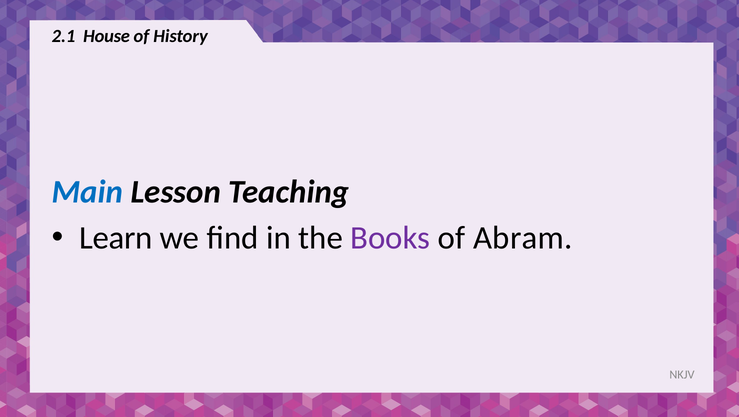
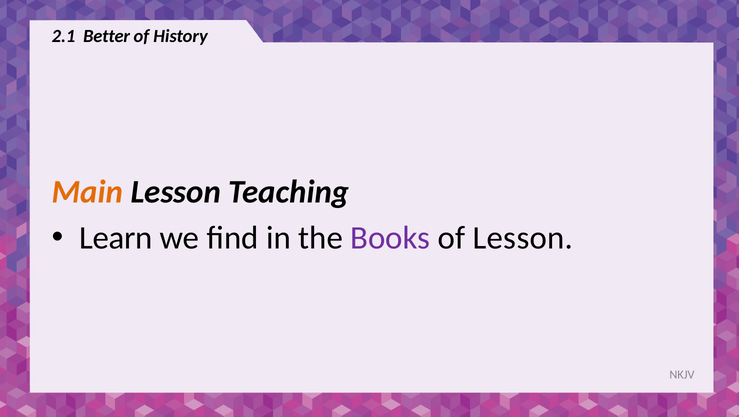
House: House -> Better (107, 36)
Main colour: blue -> orange (87, 192)
of Abram: Abram -> Lesson (523, 238)
